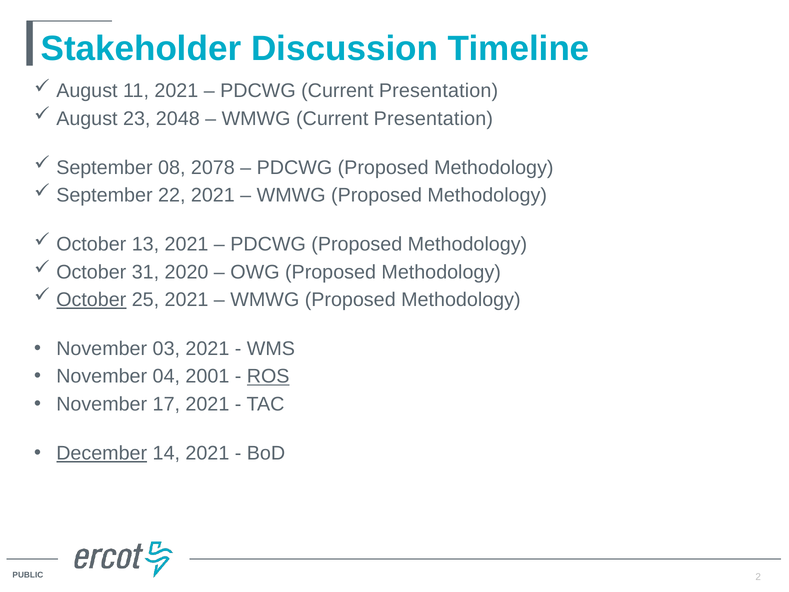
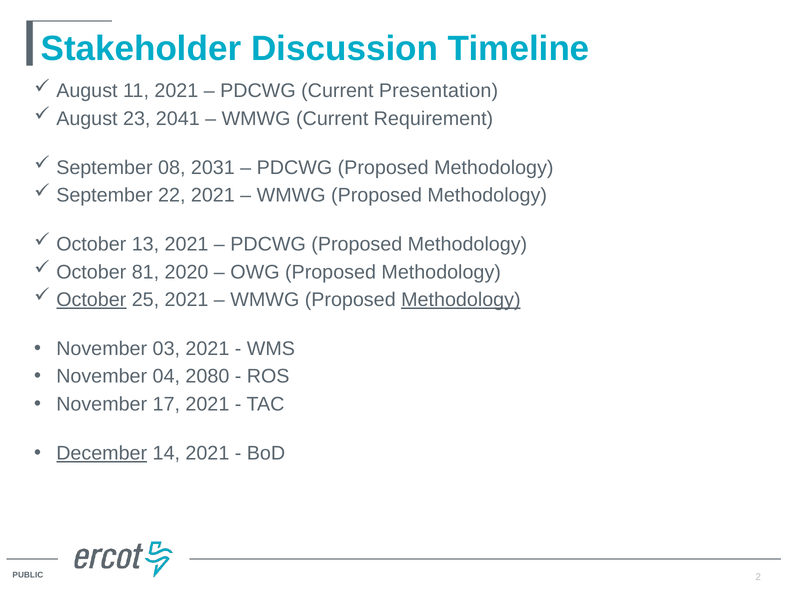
2048: 2048 -> 2041 (178, 119)
WMWG Current Presentation: Presentation -> Requirement (433, 119)
2078: 2078 -> 2031 (213, 168)
31: 31 -> 81 (145, 272)
Methodology underline: none -> present (461, 300)
2001: 2001 -> 2080 (207, 376)
ROS underline: present -> none (268, 376)
